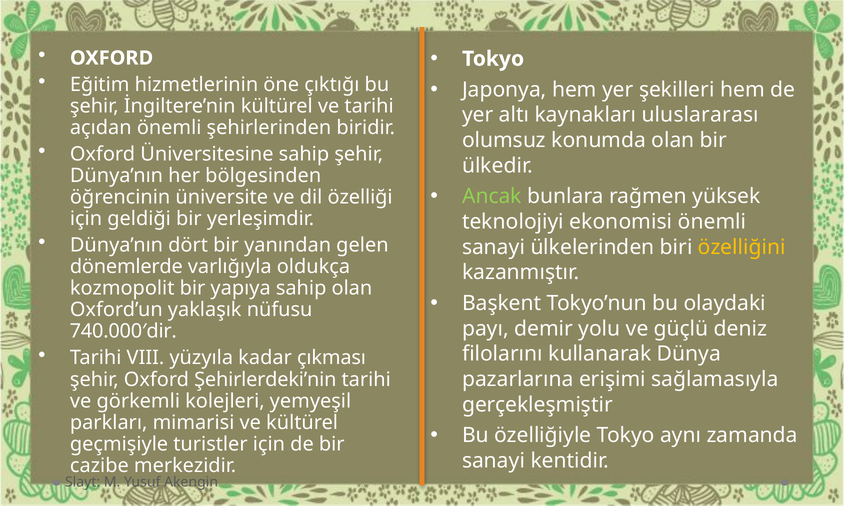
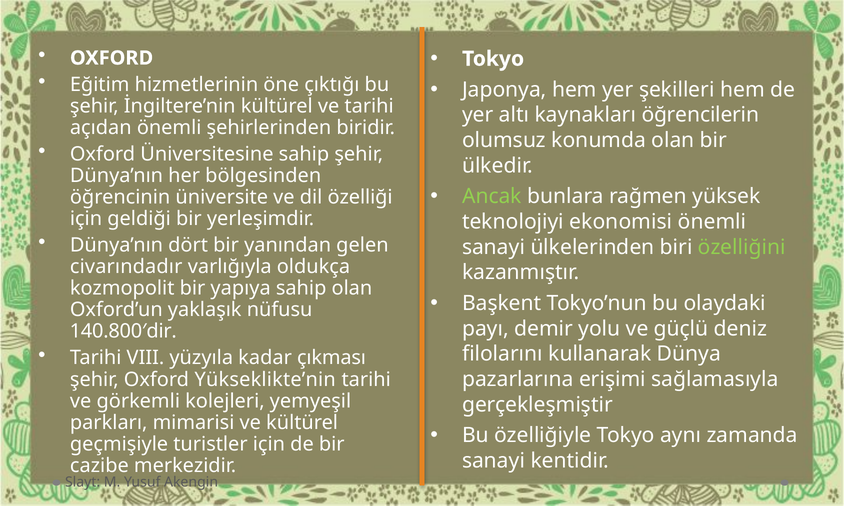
uluslararası: uluslararası -> öğrencilerin (700, 115)
özelliğini colour: yellow -> light green (742, 247)
dönemlerde: dönemlerde -> civarındadır (126, 267)
740.000′dir: 740.000′dir -> 140.800′dir (123, 332)
Şehirlerdeki’nin: Şehirlerdeki’nin -> Yükseklikte’nin (265, 380)
